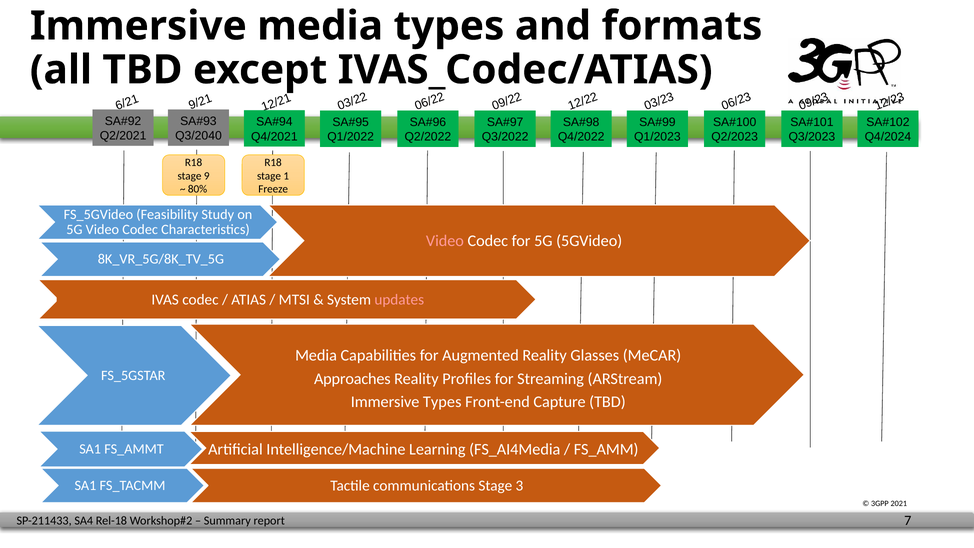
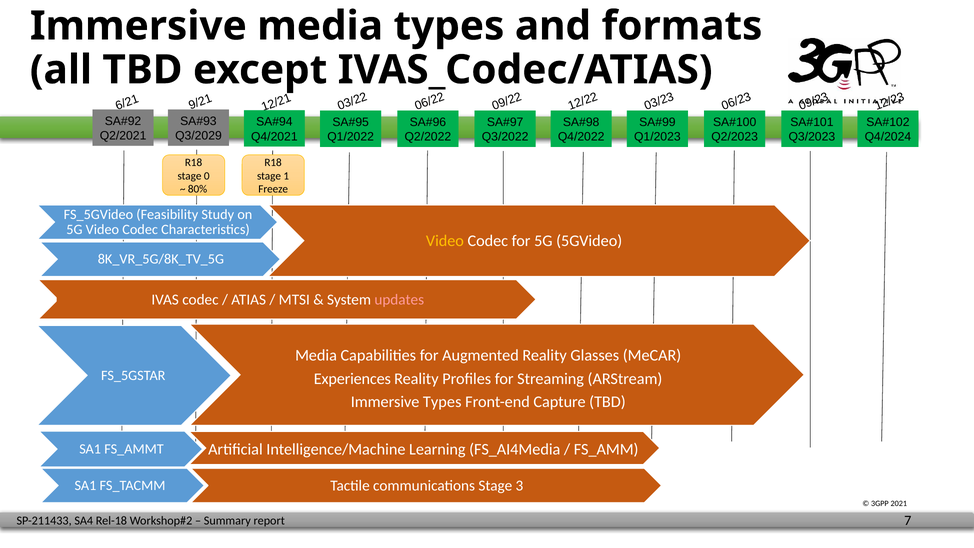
Q3/2040: Q3/2040 -> Q3/2029 (198, 136)
stage 9: 9 -> 0 (207, 176)
Video colour: pink -> yellow (445, 241)
Approaches: Approaches -> Experiences (352, 379)
